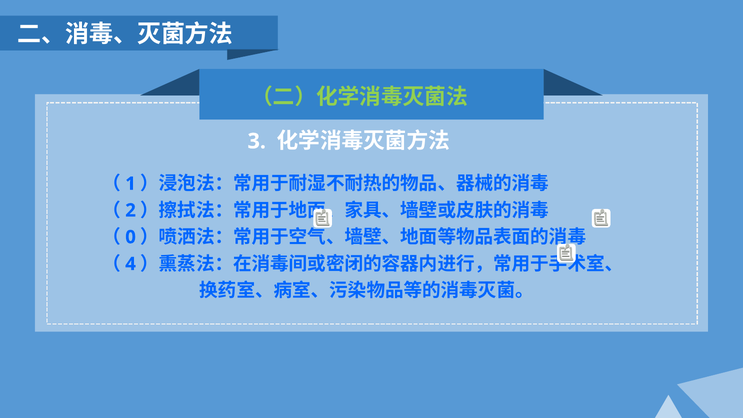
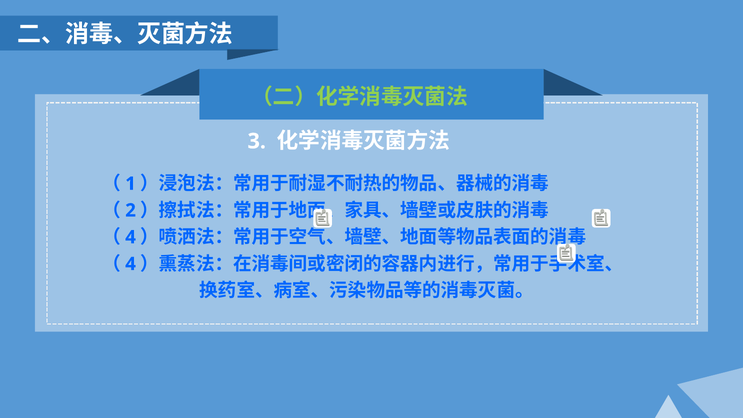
0: 0 -> 4 (131, 237)
